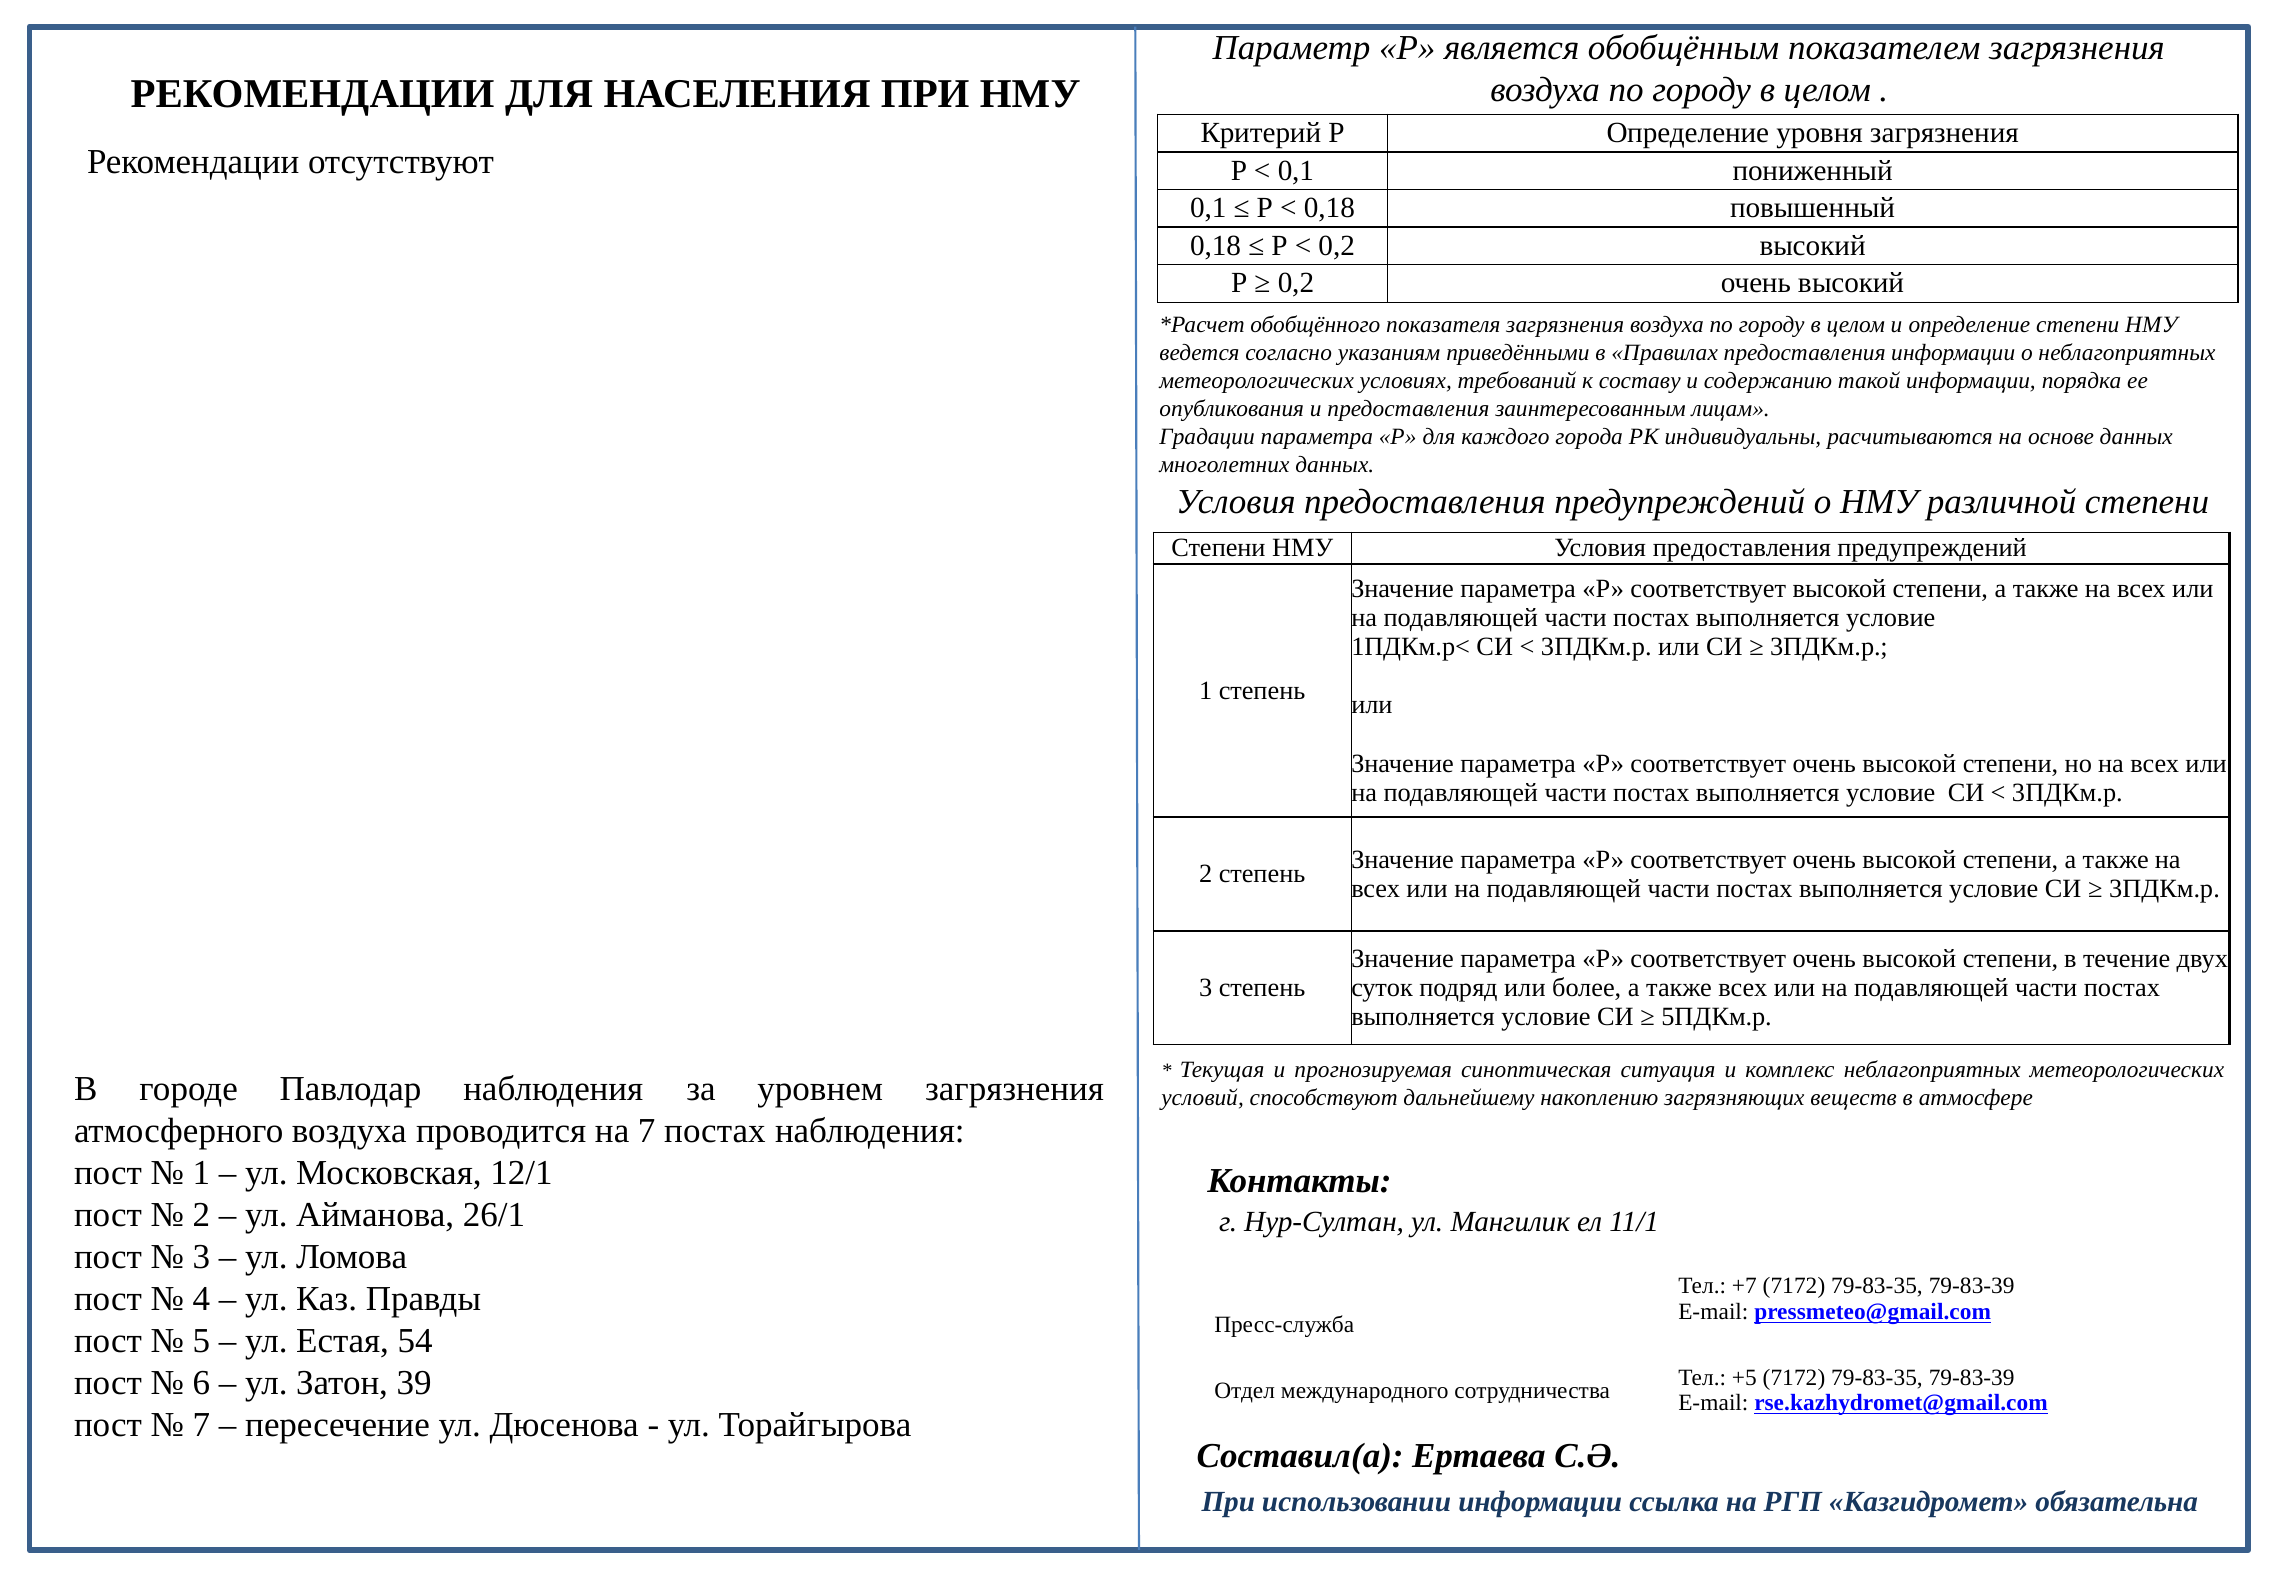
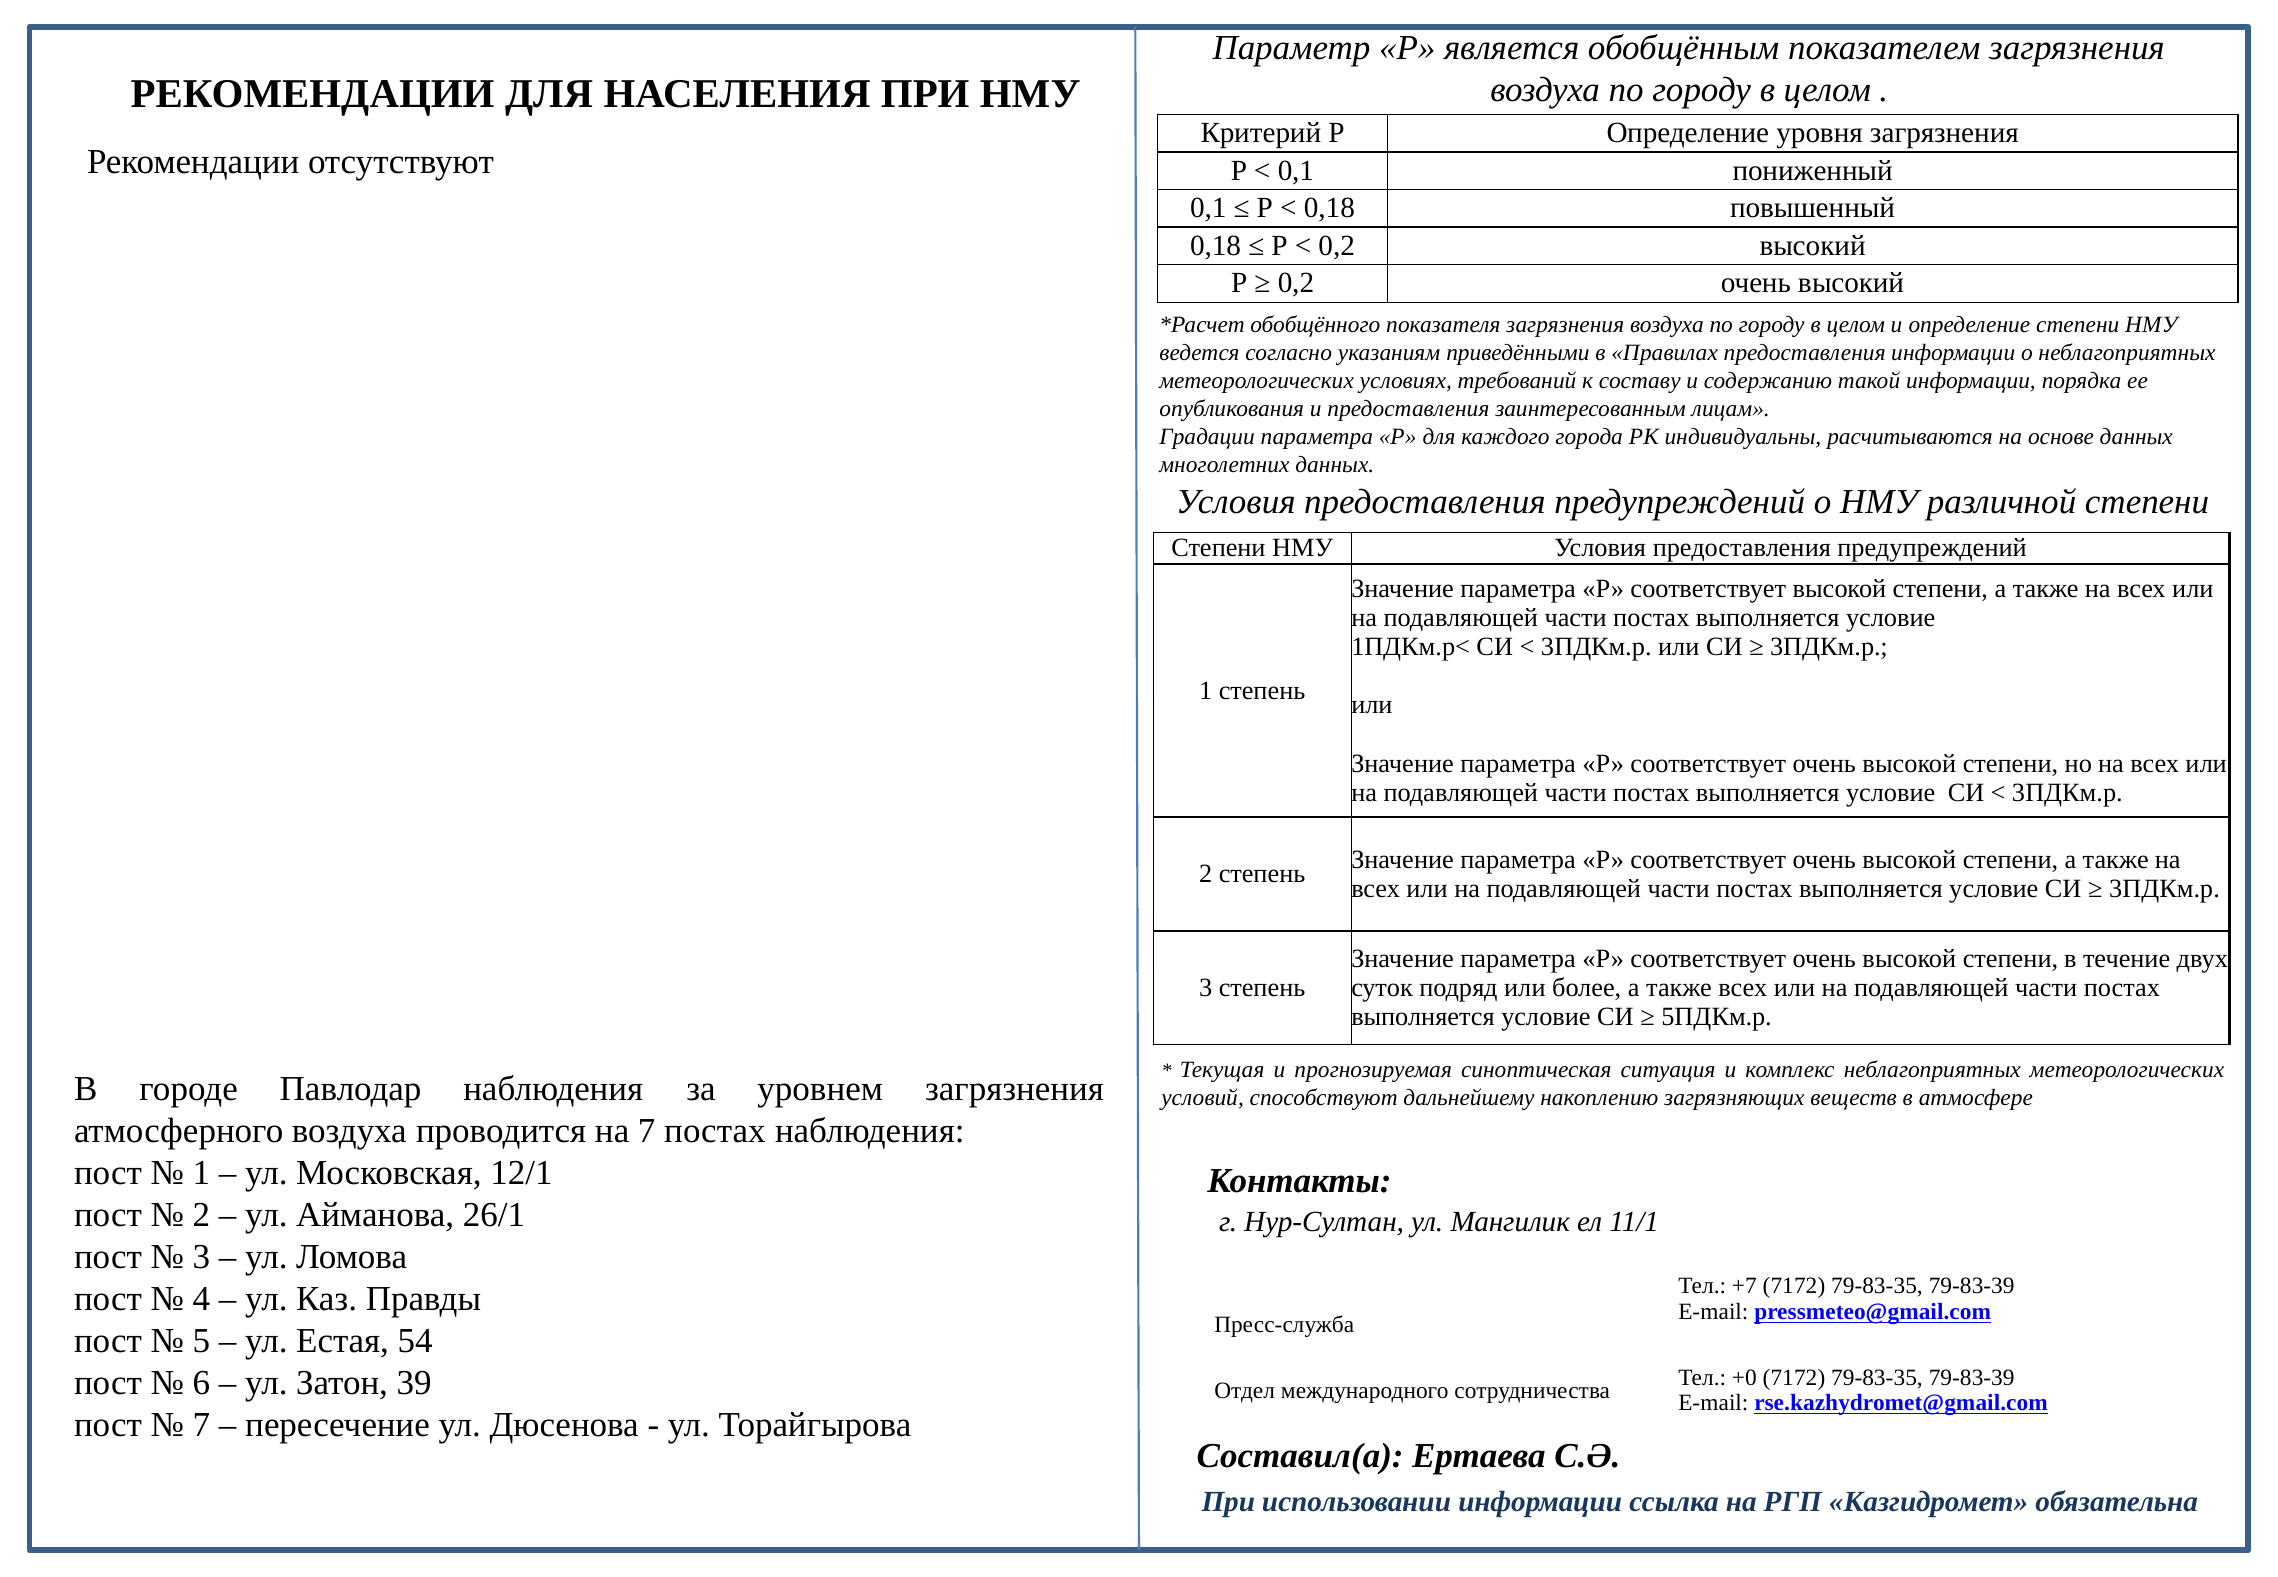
+5: +5 -> +0 (1744, 1377)
